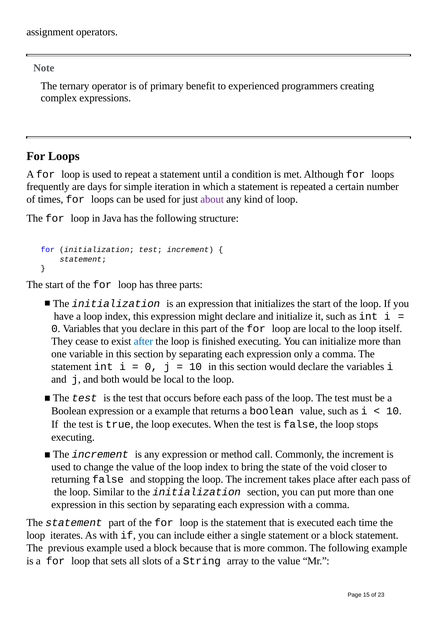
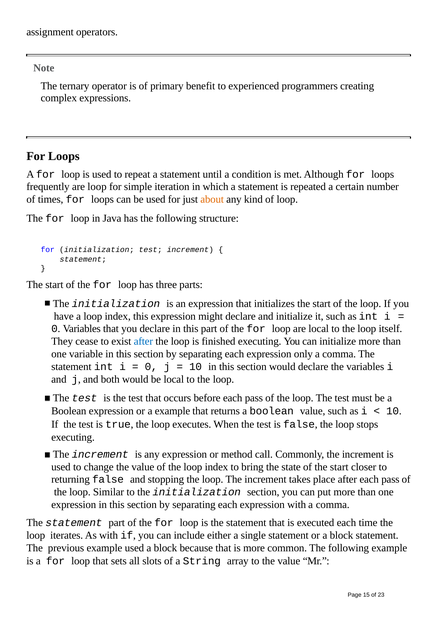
are days: days -> loop (97, 187)
about colour: purple -> orange (212, 200)
of the void: void -> start (339, 467)
